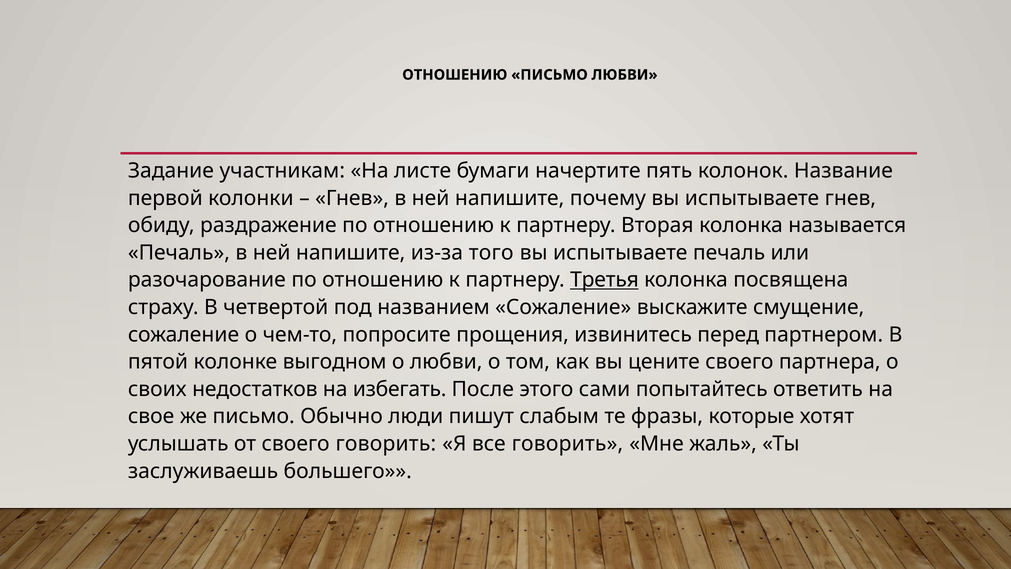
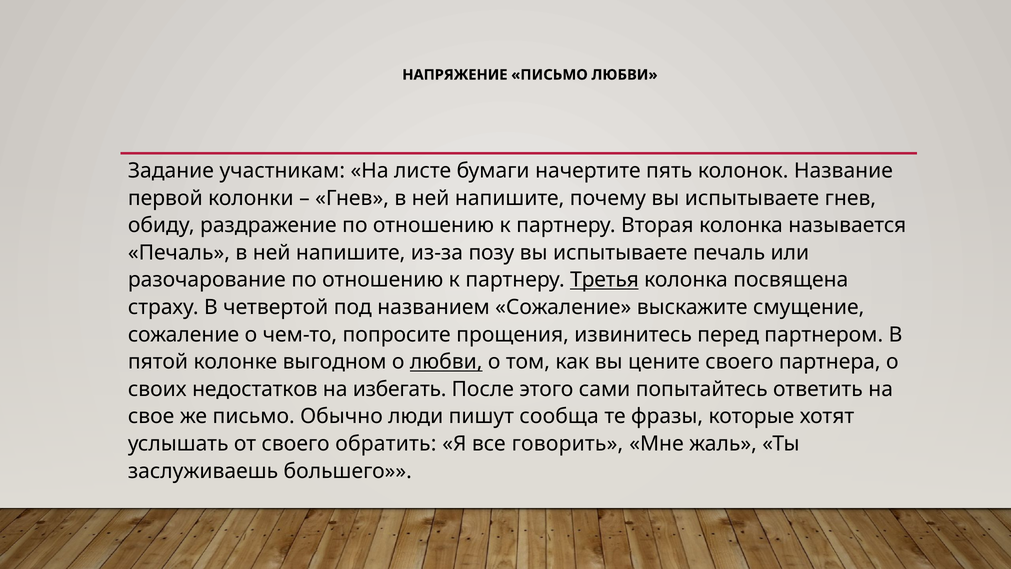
ОТНОШЕНИЮ: ОТНОШЕНИЮ -> НАПРЯЖЕНИЕ (455, 75)
того: того -> позу (491, 253)
любви underline: none -> present (446, 362)
слабым: слабым -> сообща (559, 416)
своего говорить: говорить -> обратить (386, 444)
